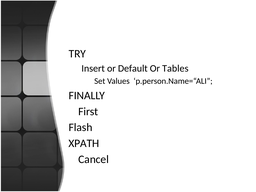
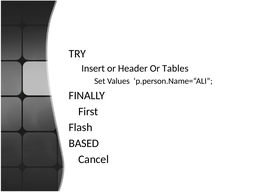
Default: Default -> Header (133, 68)
XPATH: XPATH -> BASED (84, 143)
